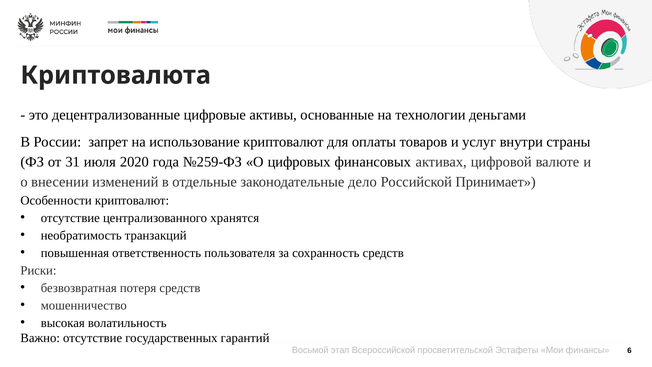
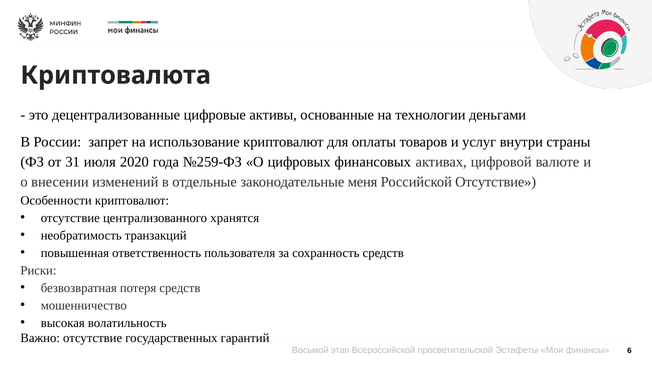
дело: дело -> меня (363, 182)
Российской Принимает: Принимает -> Отсутствие (496, 182)
